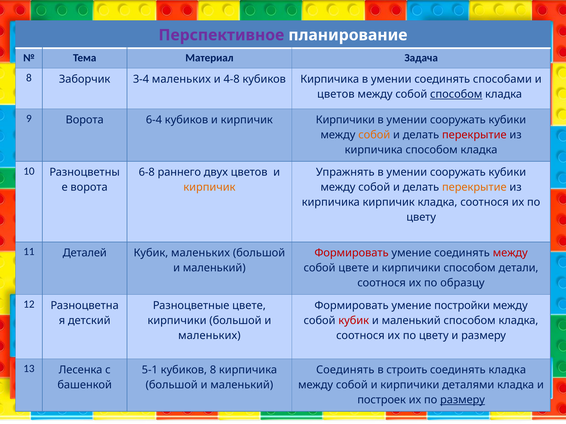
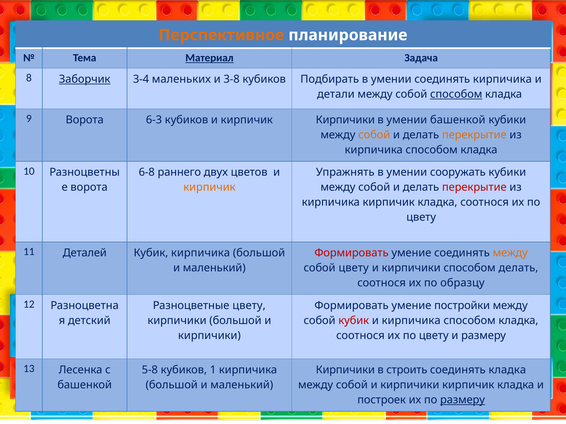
Перспективное colour: purple -> orange (221, 35)
Материал underline: none -> present (209, 58)
Заборчик underline: none -> present (85, 79)
4-8: 4-8 -> 3-8 (232, 79)
кубиков Кирпичика: Кирпичика -> Подбирать (330, 79)
соединять способами: способами -> кирпичика (502, 79)
цветов: цветов -> детали (336, 94)
6-4: 6-4 -> 6-3 (154, 120)
сооружать: сооружать -> башенкой (458, 120)
перекрытие colour: red -> orange (474, 135)
перекрытие colour: orange -> red (474, 188)
Кубик маленьких: маленьких -> кирпичика (201, 253)
между colour: red -> orange (510, 253)
собой цвете: цвете -> цвету (354, 268)
способом детали: детали -> делать (518, 268)
Разноцветные цвете: цвете -> цвету (249, 306)
маленький: маленький -> кирпичика (411, 321)
маленьких: маленьких -> кирпичики (209, 336)
5-1: 5-1 -> 5-8 (150, 370)
кубиков 8: 8 -> 1 (213, 370)
Соединять: Соединять -> Кирпичики (345, 370)
кирпичики деталями: деталями -> кирпичик (468, 385)
